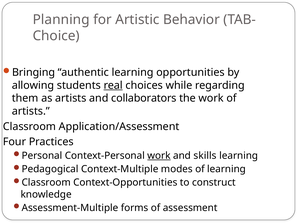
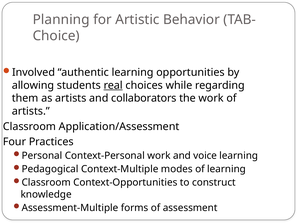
Bringing: Bringing -> Involved (34, 72)
work underline: present -> none (159, 155)
skills: skills -> voice (205, 155)
